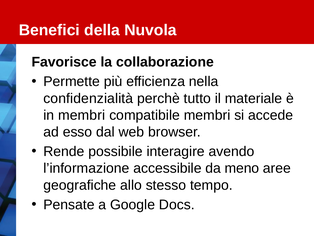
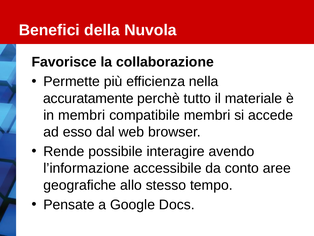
confidenzialità: confidenzialità -> accuratamente (88, 98)
meno: meno -> conto (242, 168)
